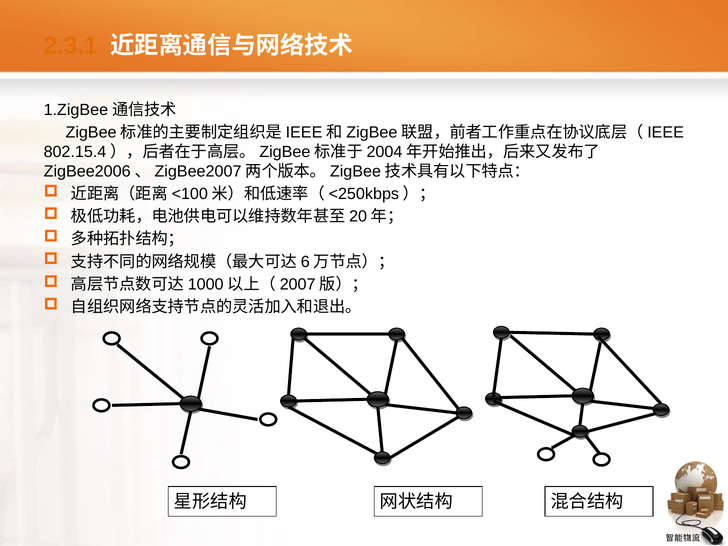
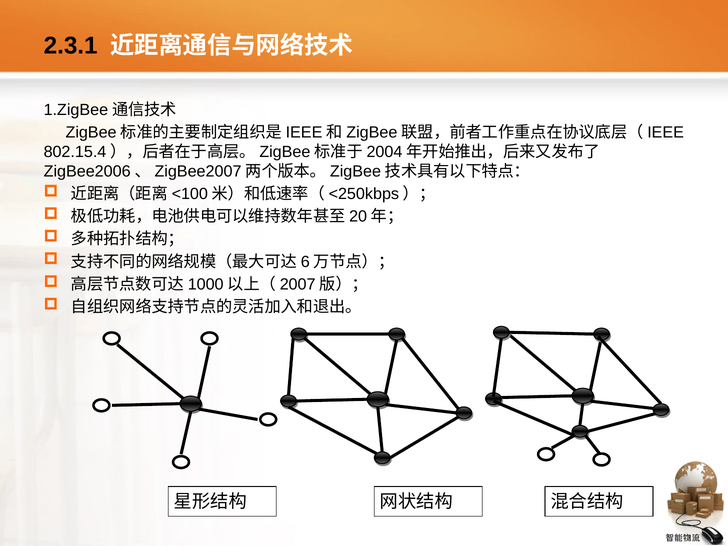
2.3.1 colour: orange -> black (71, 46)
